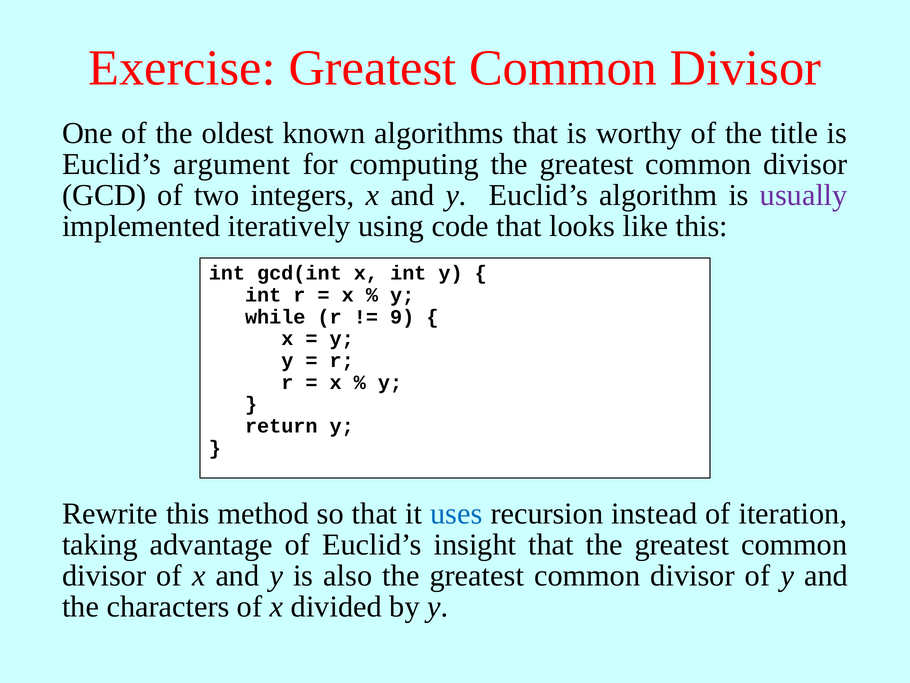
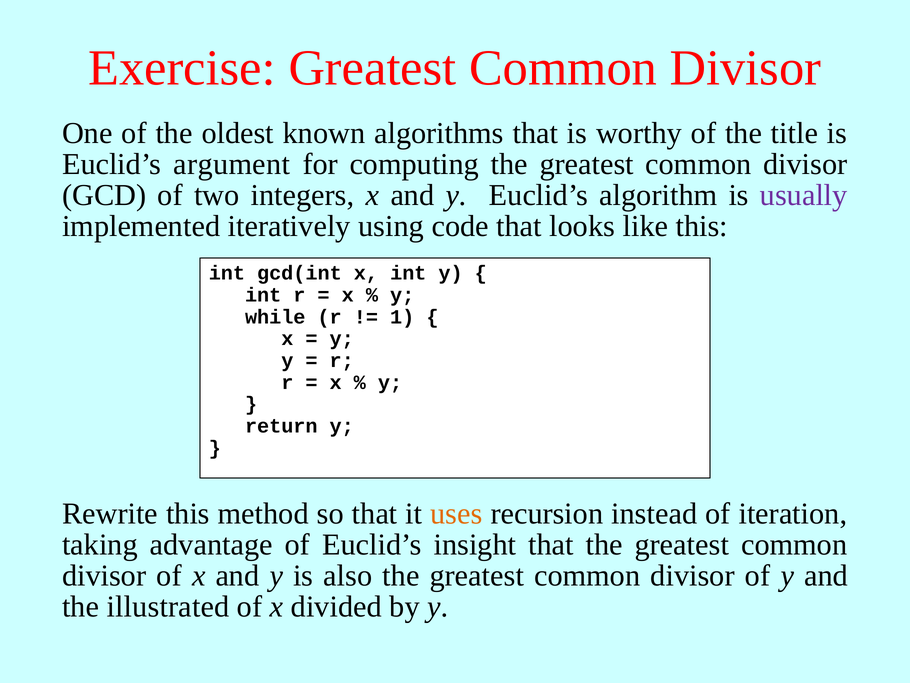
9: 9 -> 1 (402, 317)
uses colour: blue -> orange (456, 513)
characters: characters -> illustrated (168, 606)
